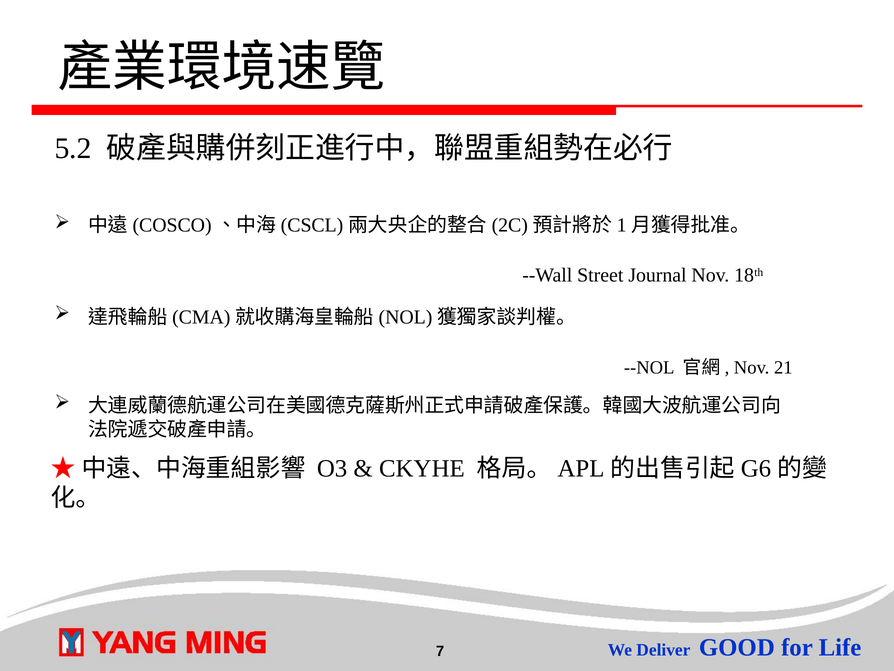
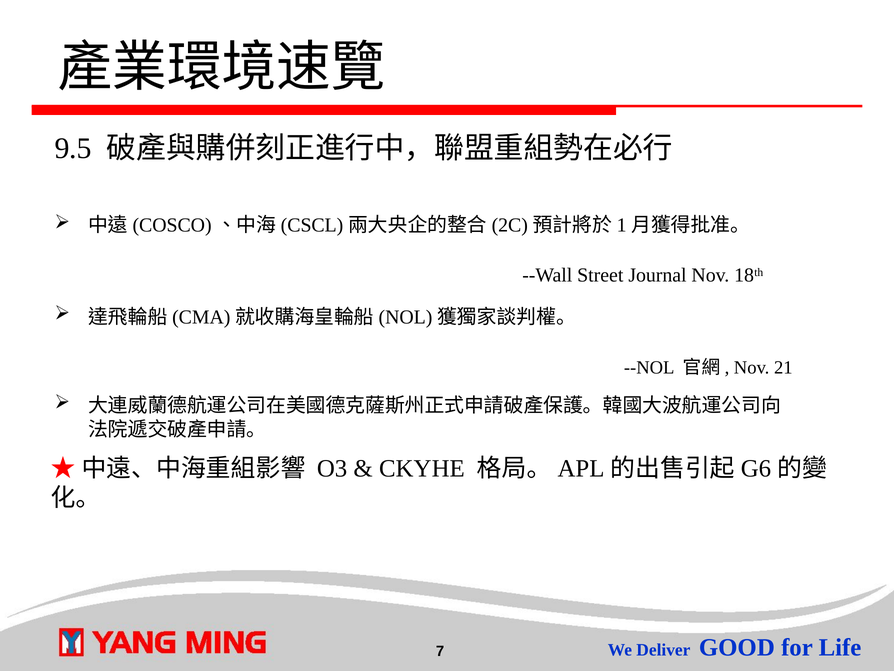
5.2: 5.2 -> 9.5 (73, 148)
